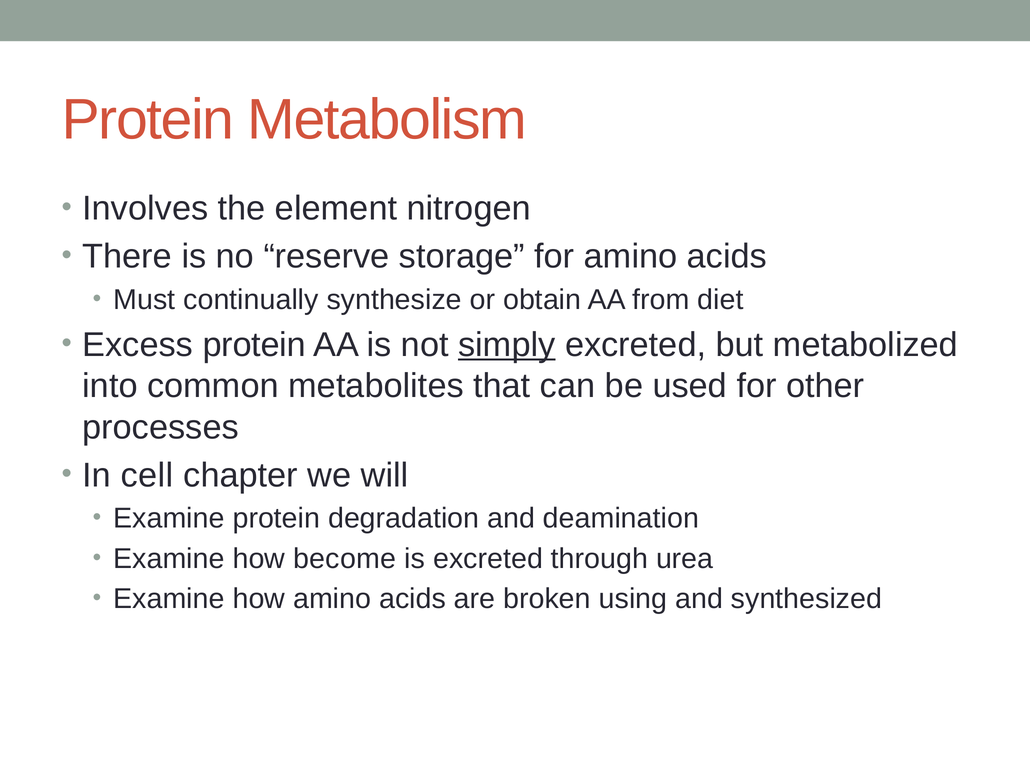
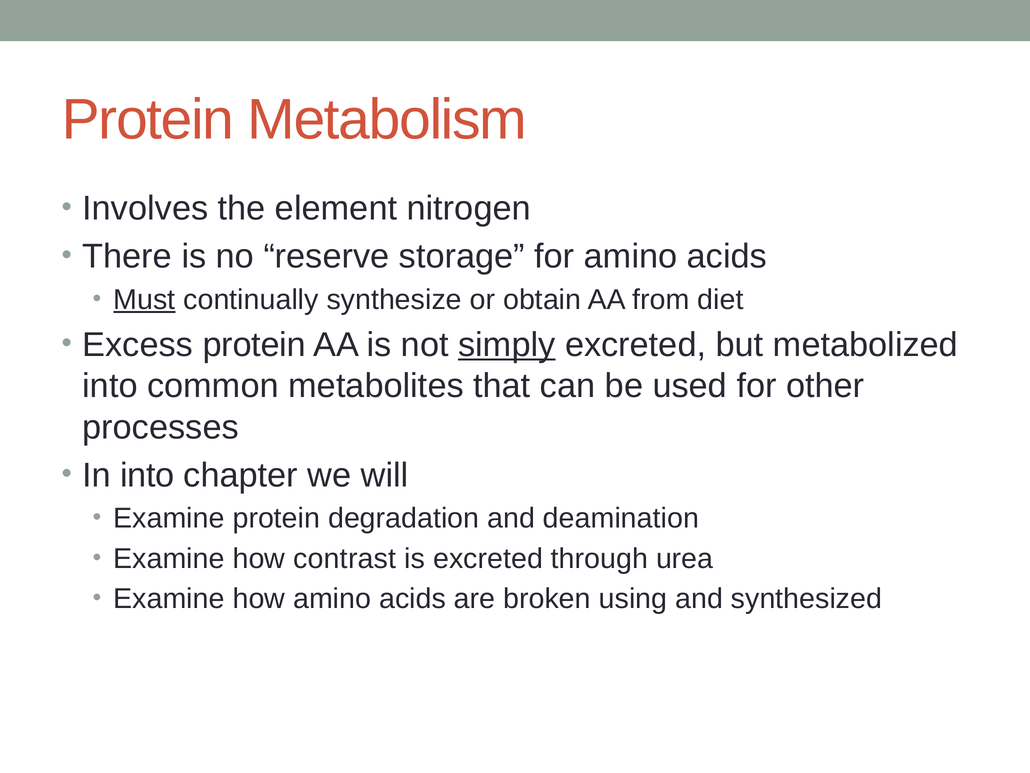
Must underline: none -> present (144, 300)
In cell: cell -> into (147, 475)
become: become -> contrast (345, 558)
